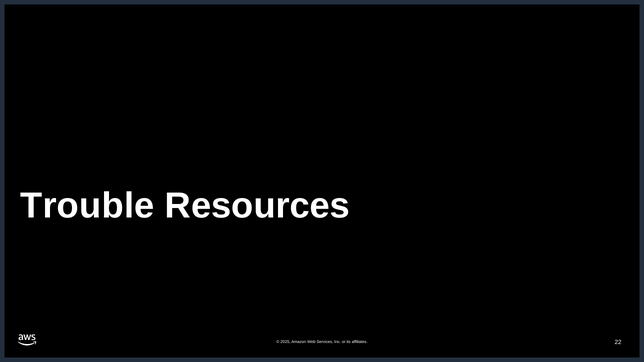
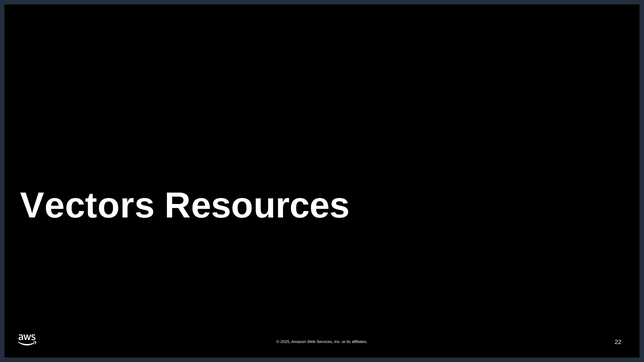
Trouble: Trouble -> Vectors (87, 206)
